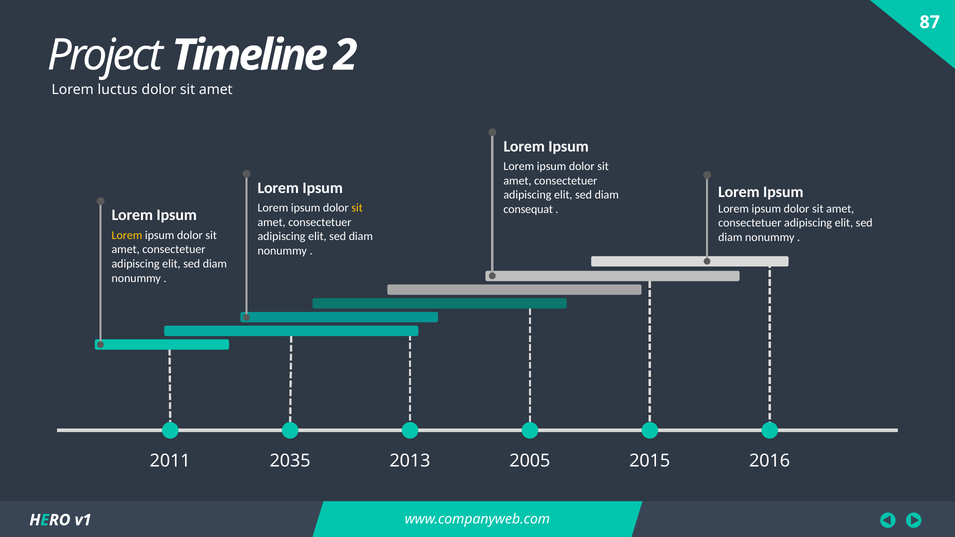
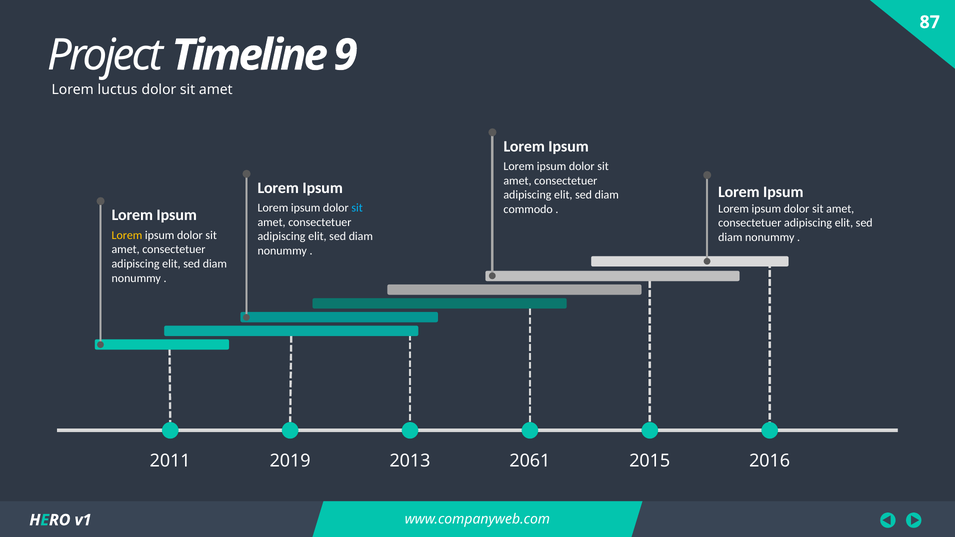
2: 2 -> 9 (346, 55)
consequat: consequat -> commodo (528, 209)
sit colour: yellow -> light blue (357, 208)
2035: 2035 -> 2019 (290, 461)
2005: 2005 -> 2061 (530, 461)
